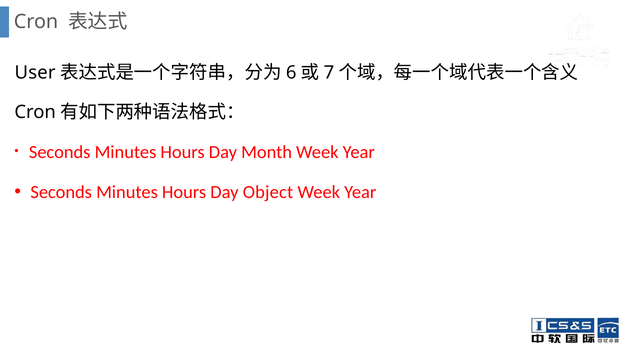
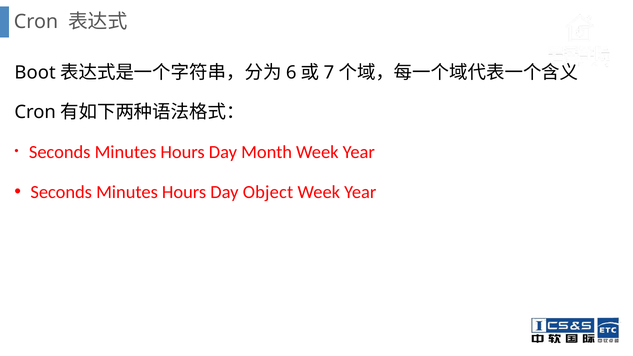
User: User -> Boot (35, 73)
